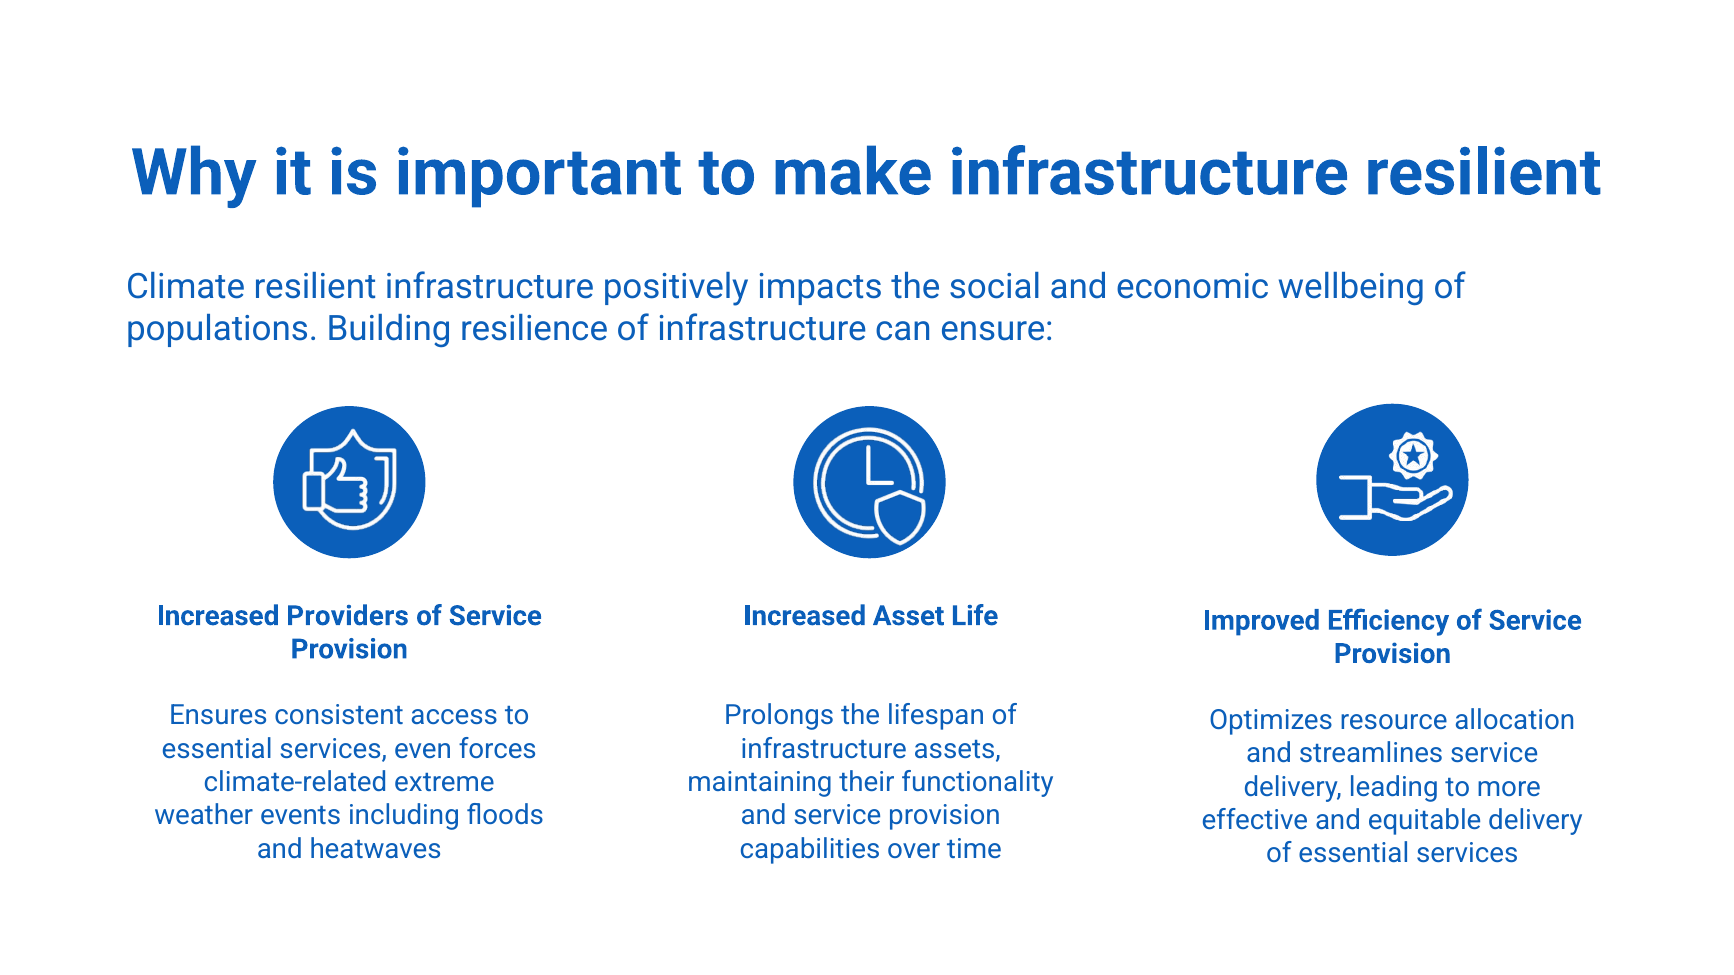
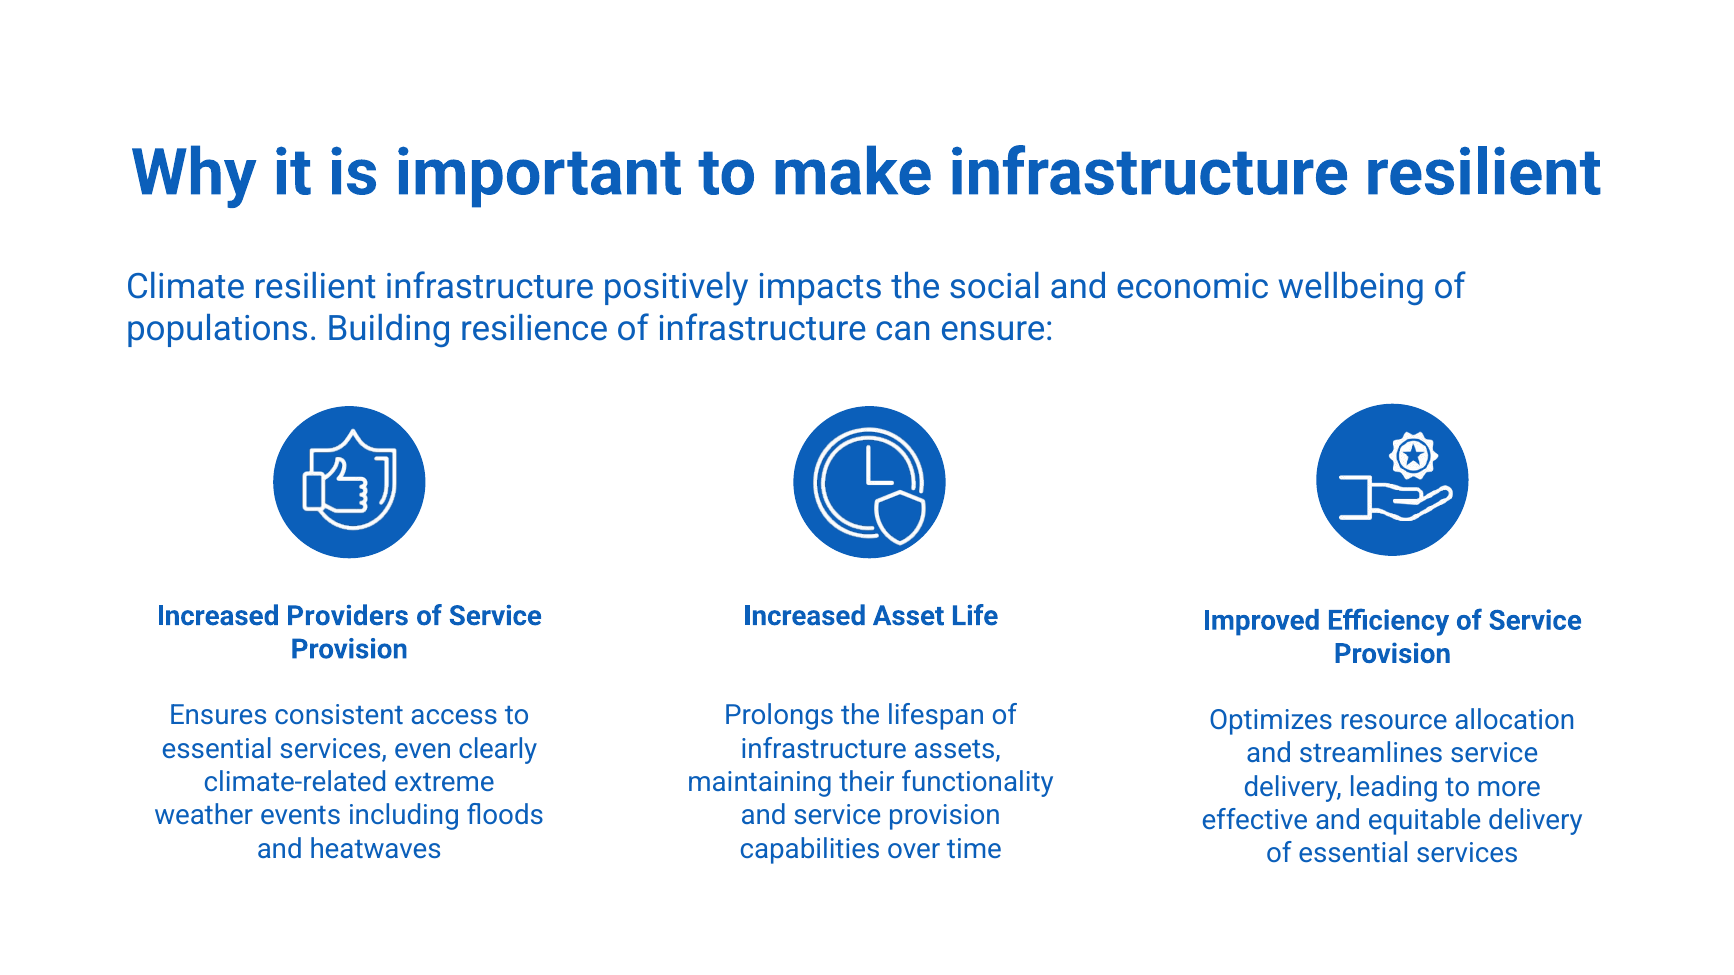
forces: forces -> clearly (498, 749)
